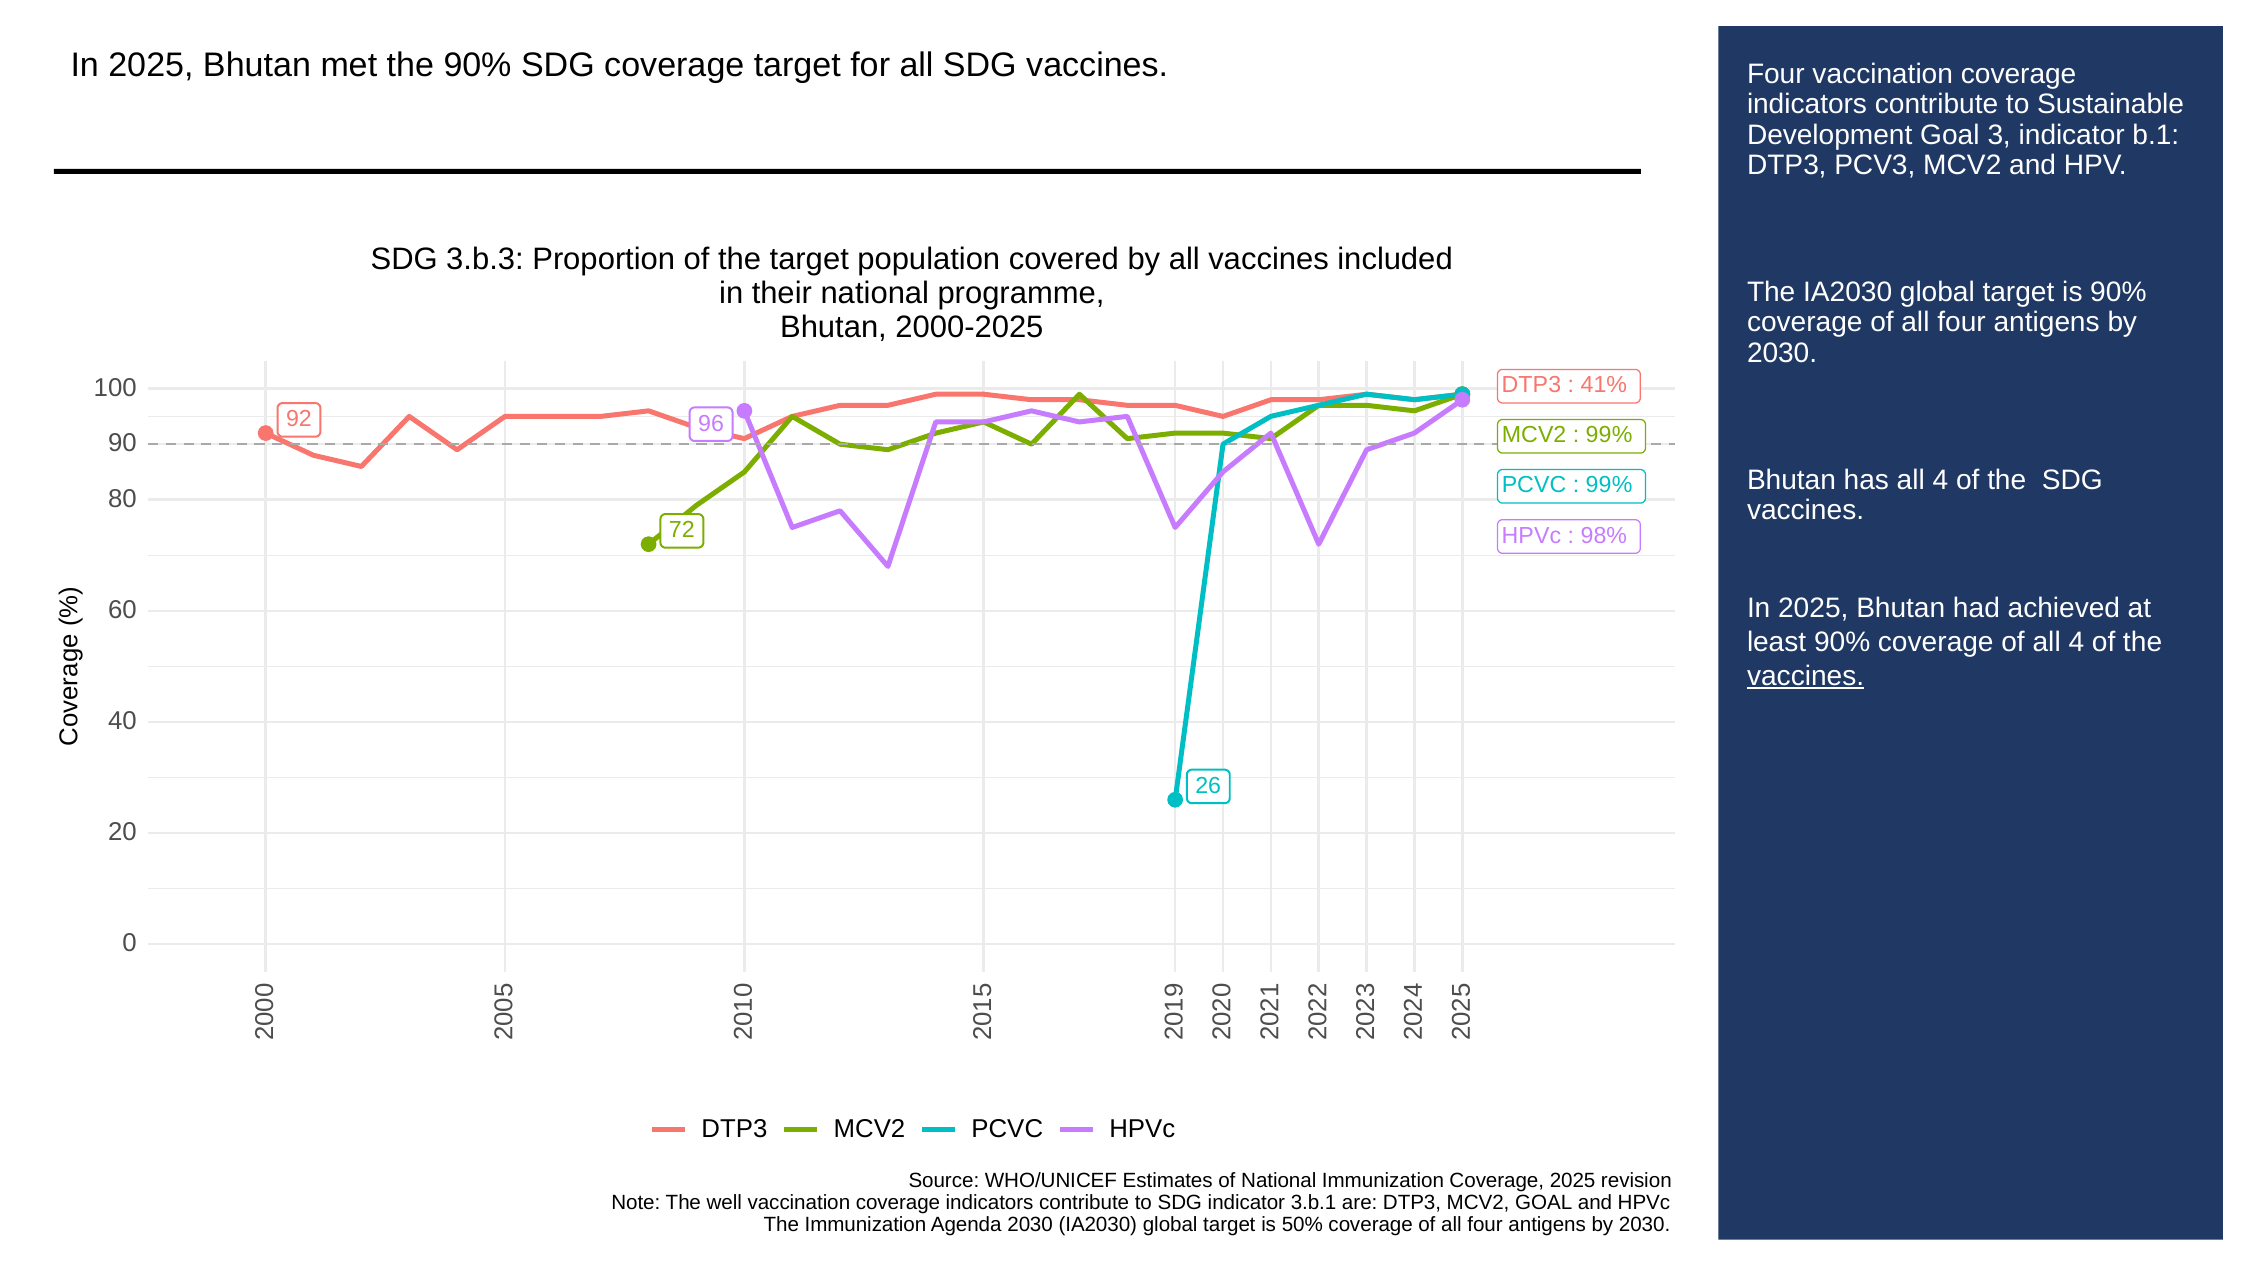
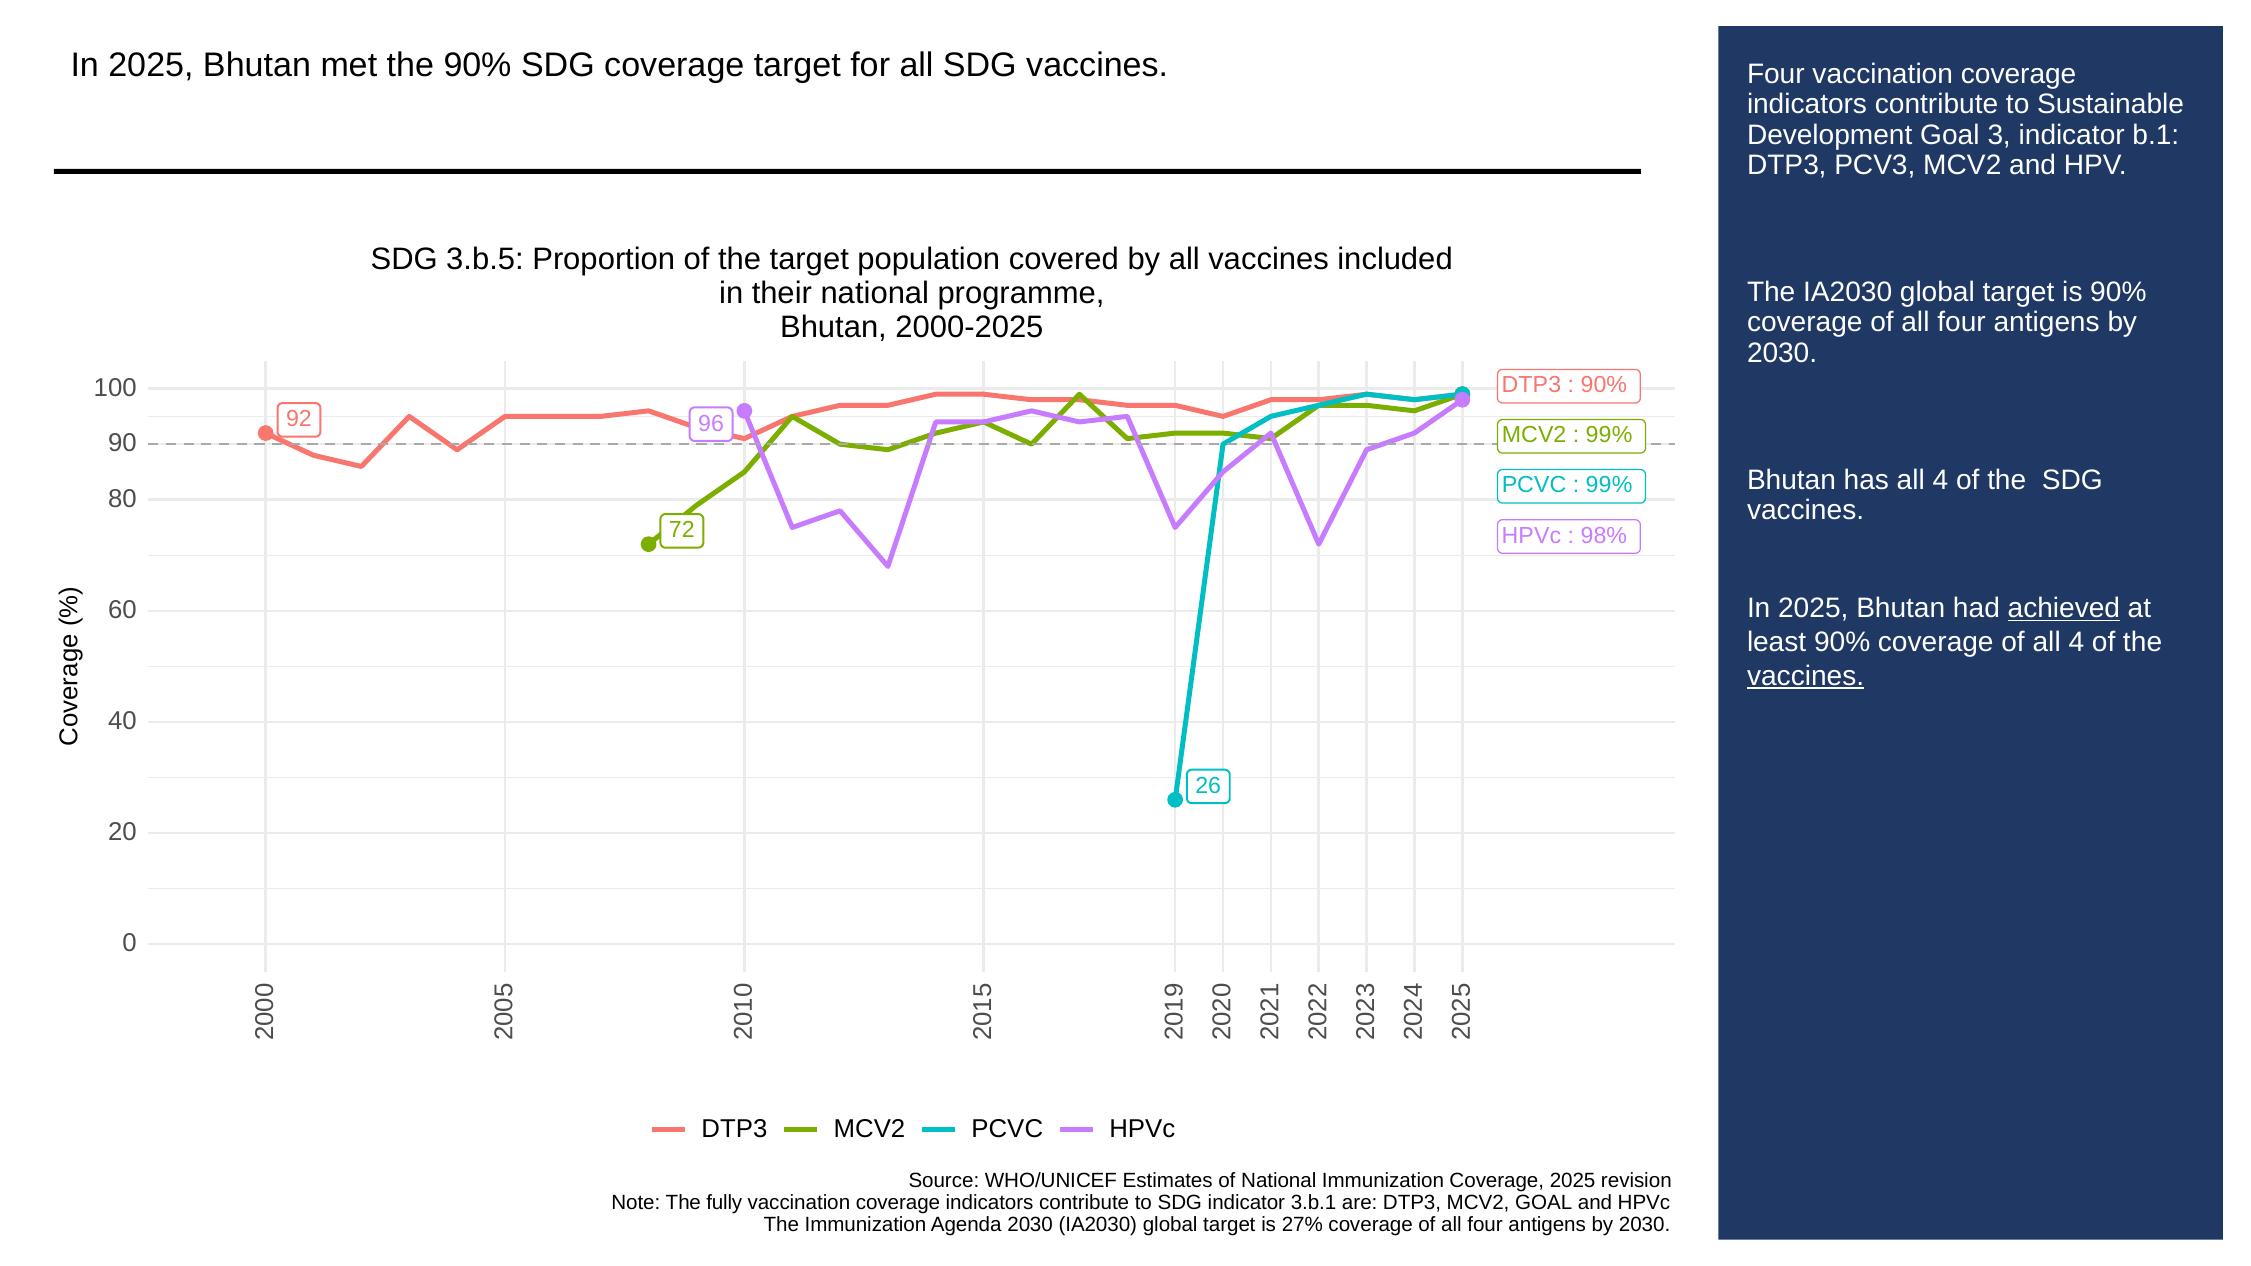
3.b.3: 3.b.3 -> 3.b.5 (485, 259)
41%: 41% -> 90% (1604, 385)
achieved underline: none -> present (2064, 608)
well: well -> fully (724, 1203)
50%: 50% -> 27% (1302, 1225)
